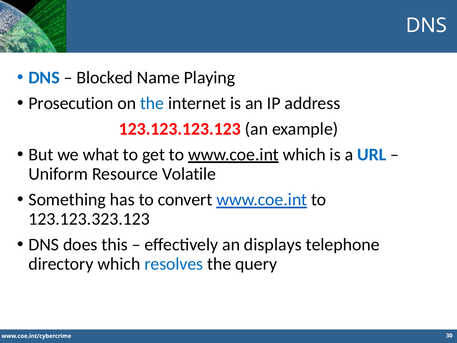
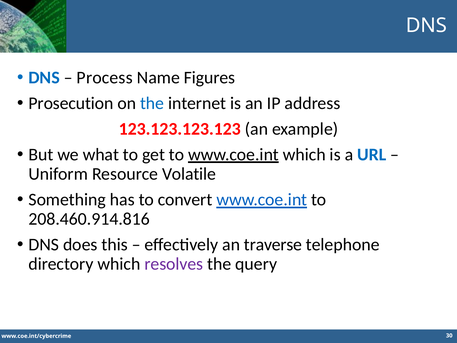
Blocked: Blocked -> Process (105, 78)
Playing: Playing -> Figures (210, 78)
123.123.323.123: 123.123.323.123 -> 208.460.914.816 (89, 219)
displays: displays -> traverse (273, 244)
resolves colour: blue -> purple (174, 264)
